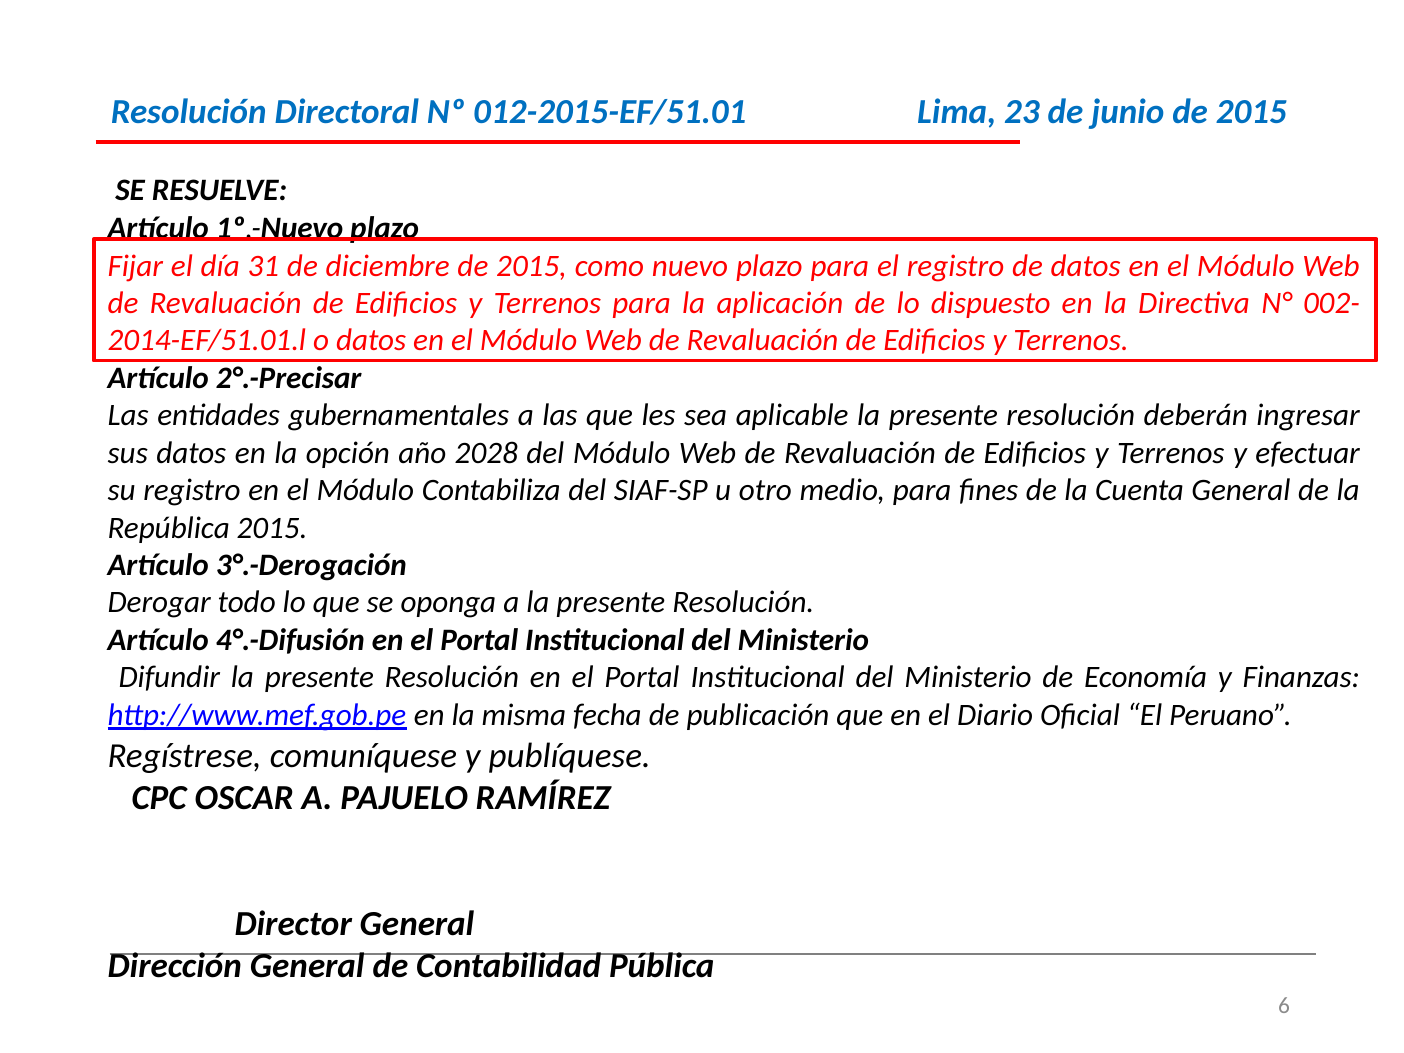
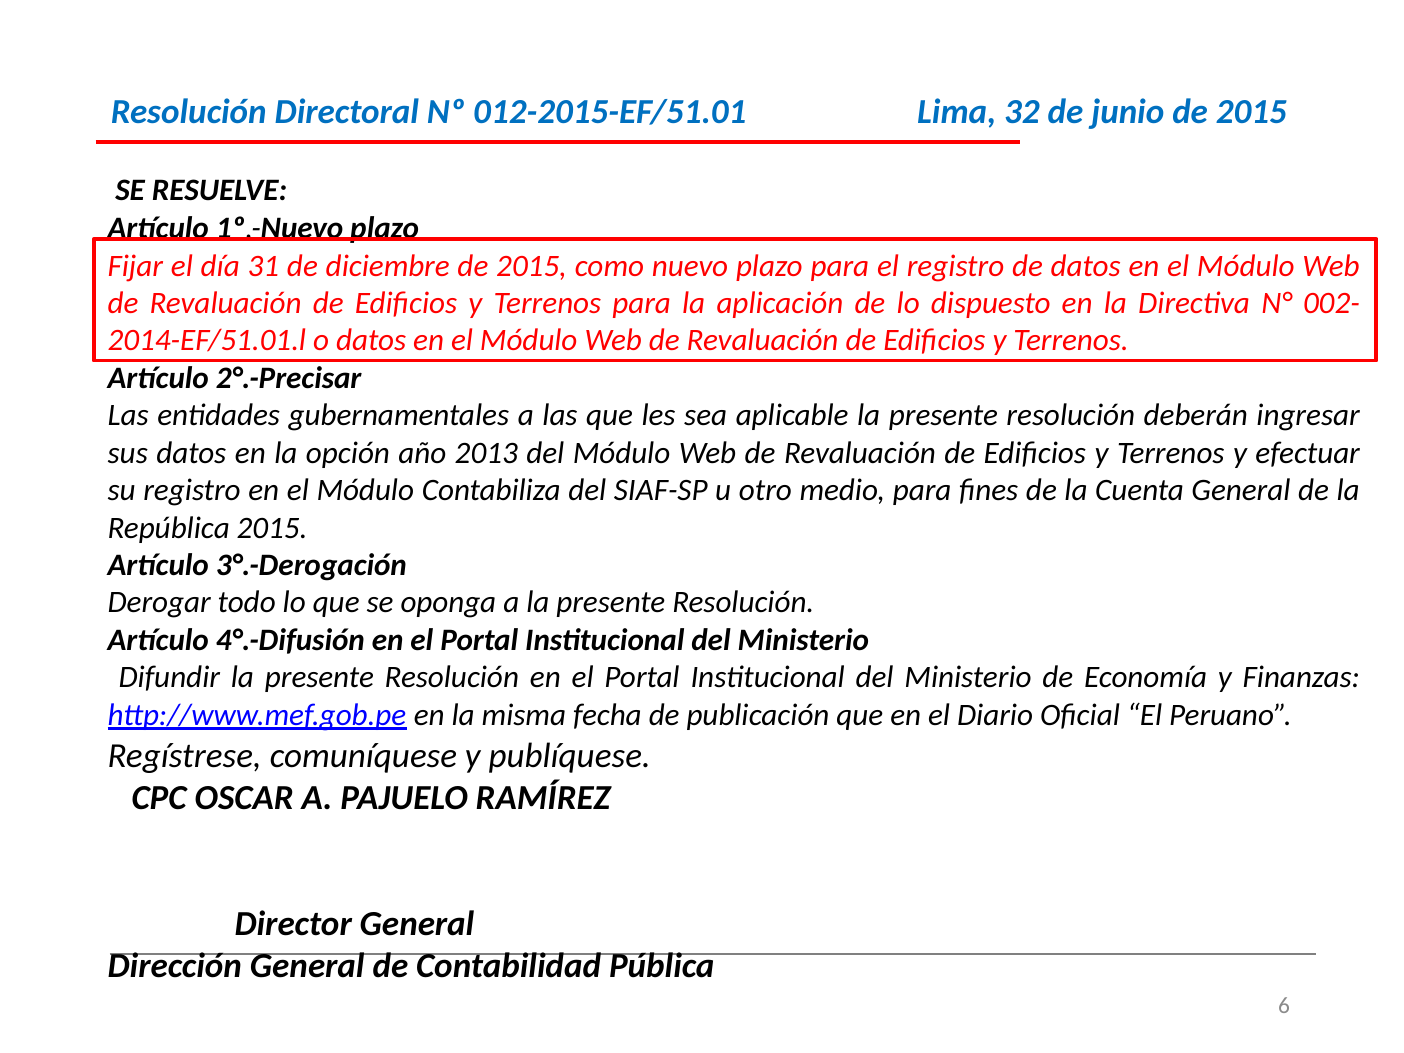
23: 23 -> 32 (1022, 112)
2028: 2028 -> 2013 (486, 453)
